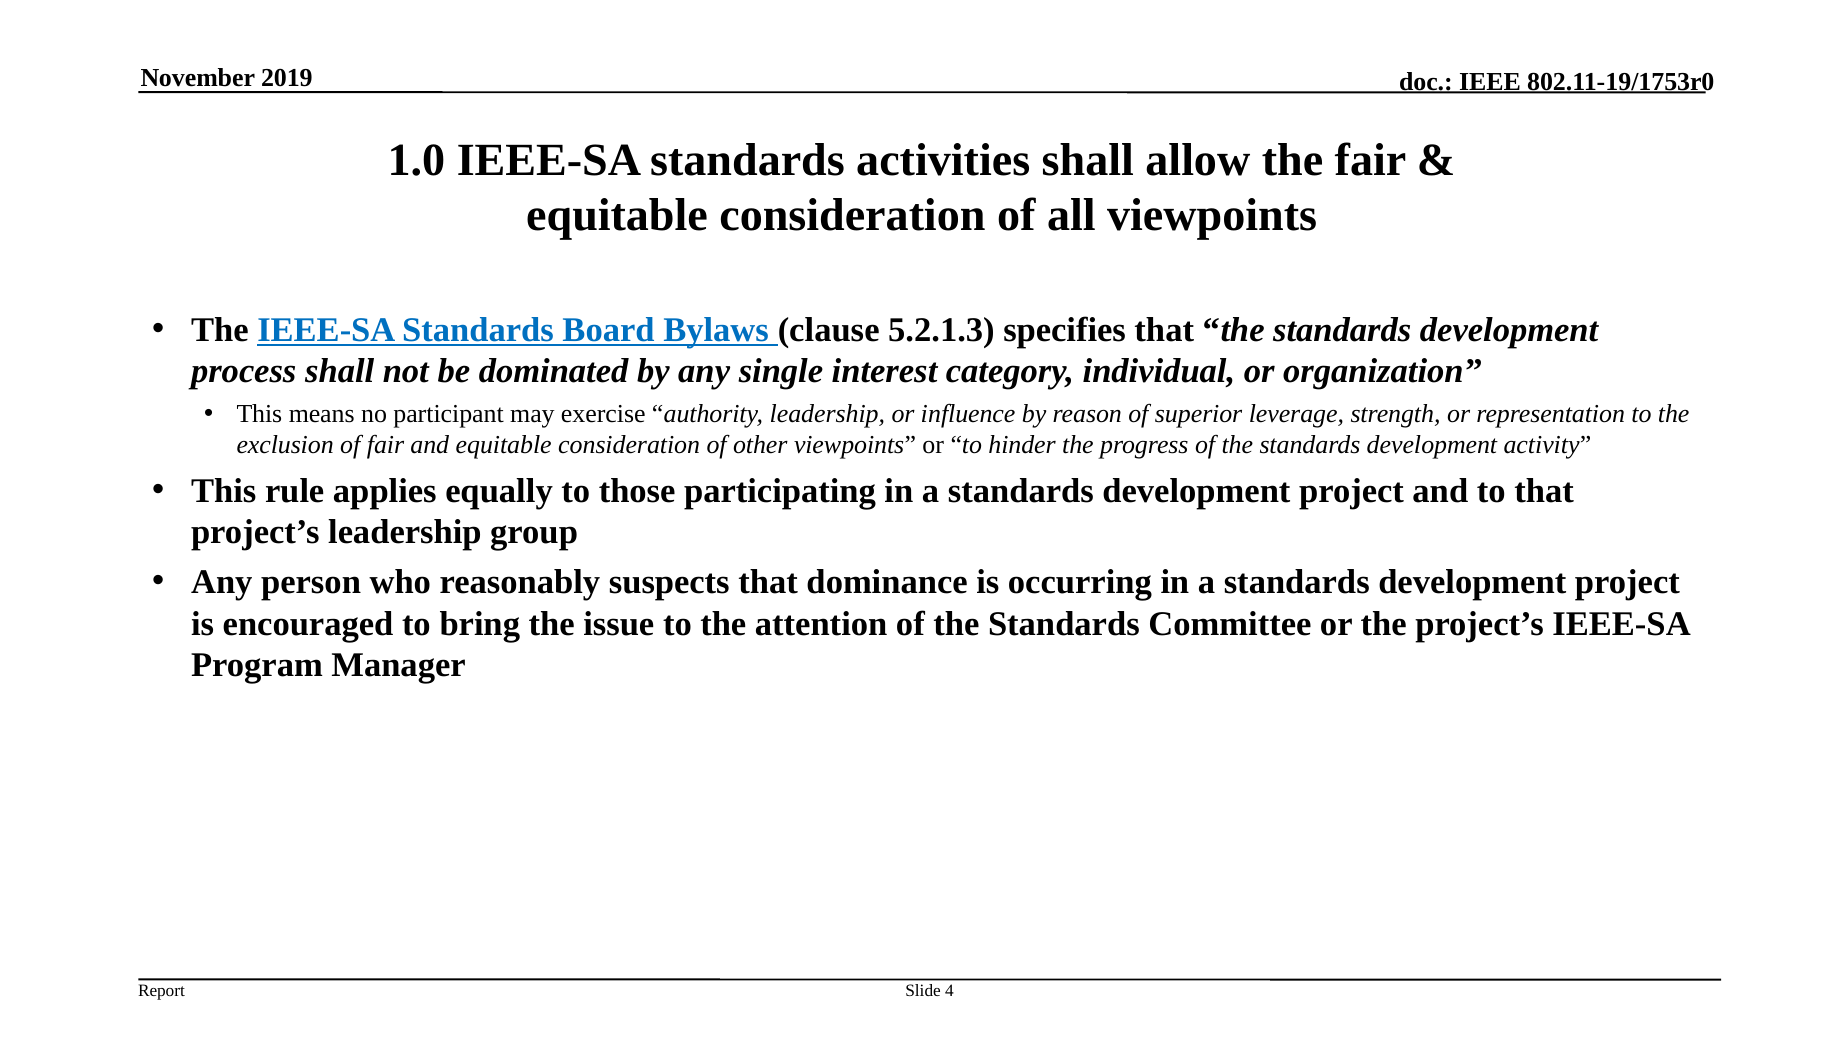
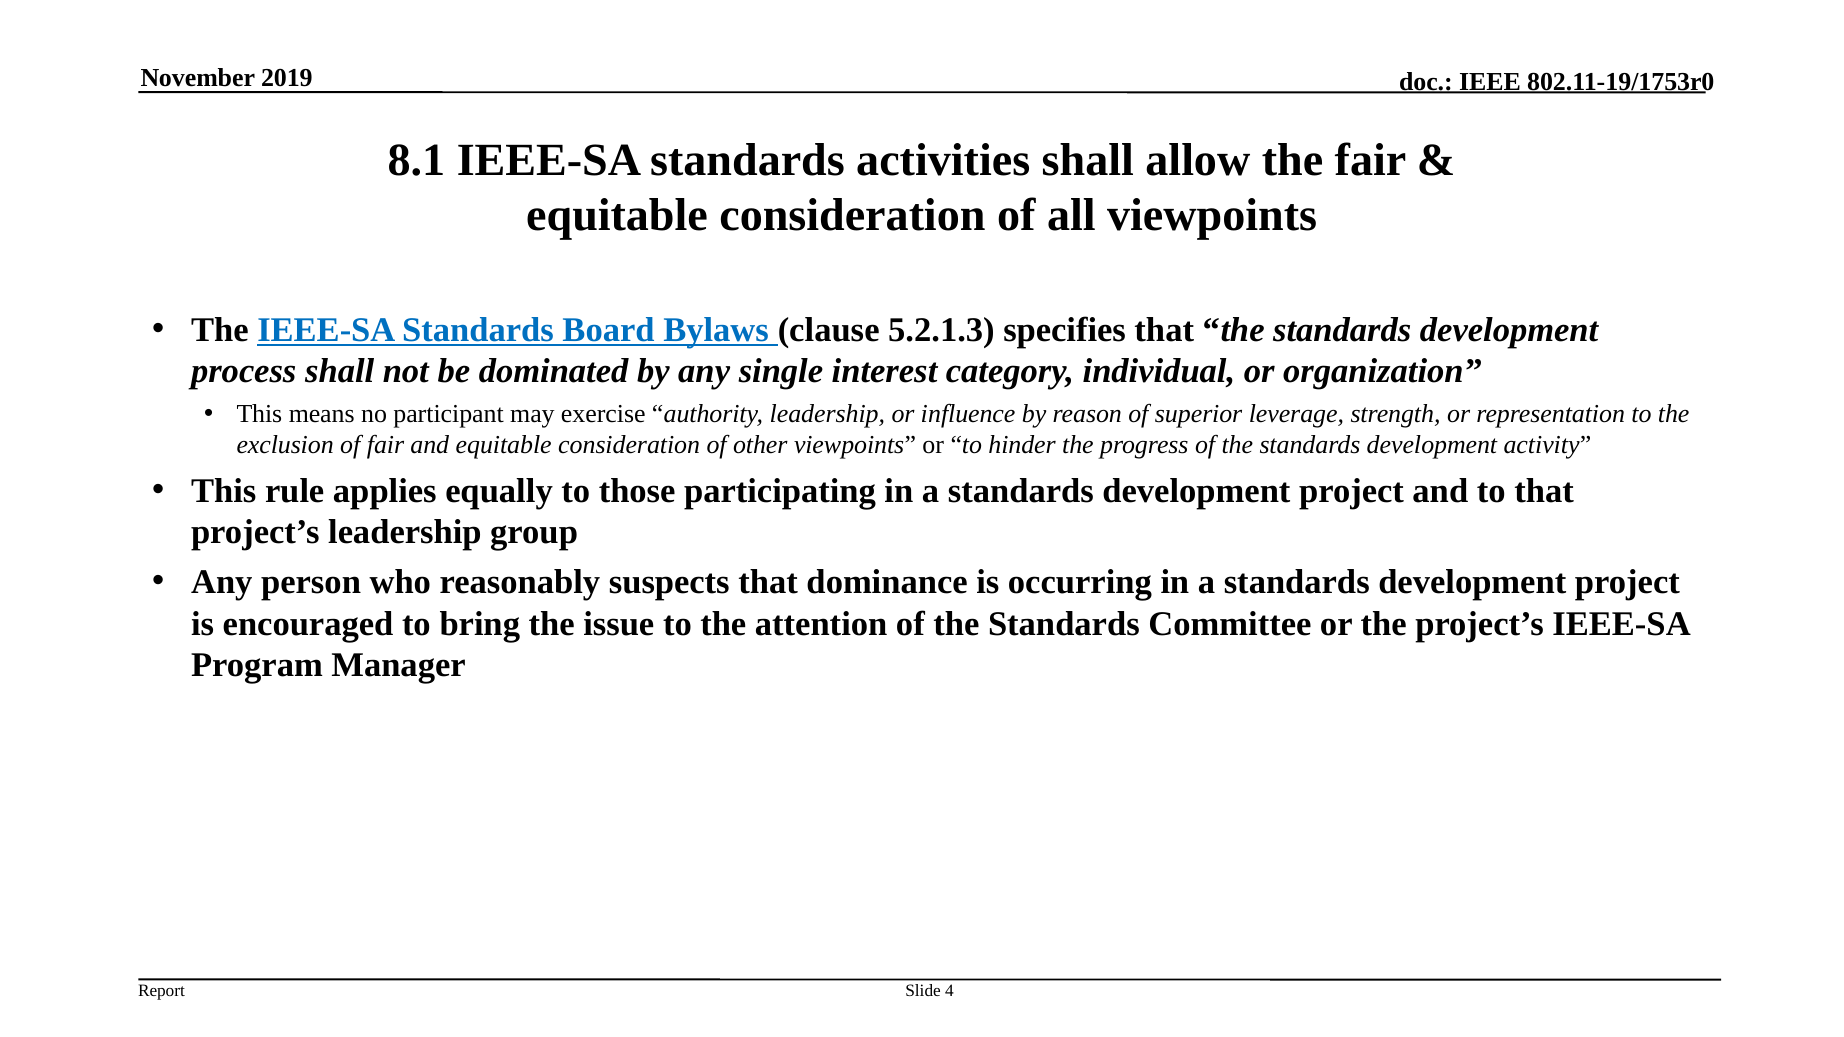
1.0: 1.0 -> 8.1 (416, 160)
